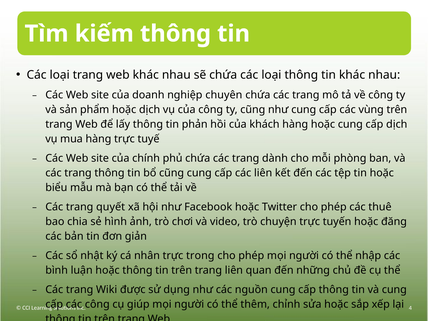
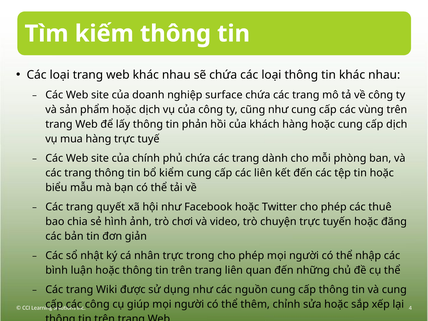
chuyên: chuyên -> surface (224, 95)
bổ cũng: cũng -> kiểm (172, 173)
